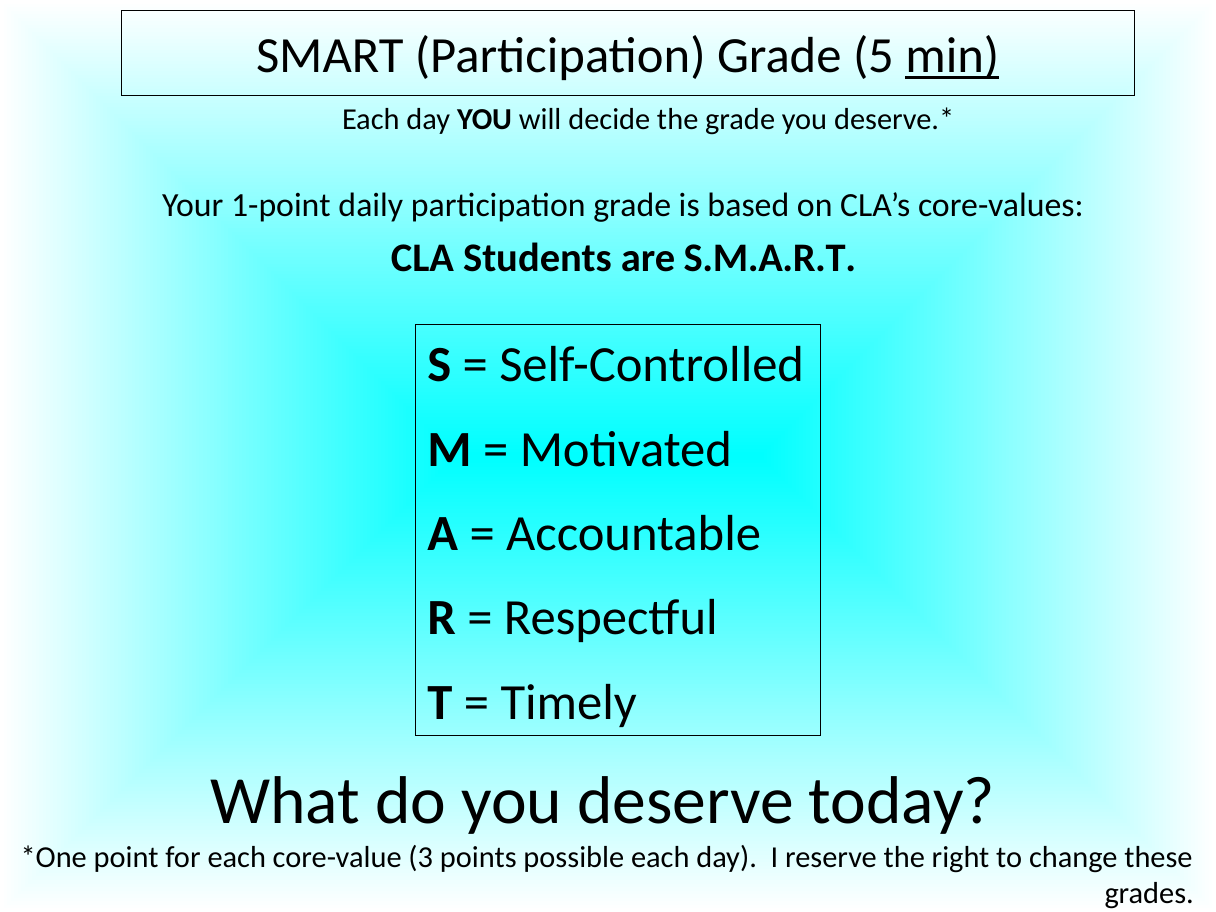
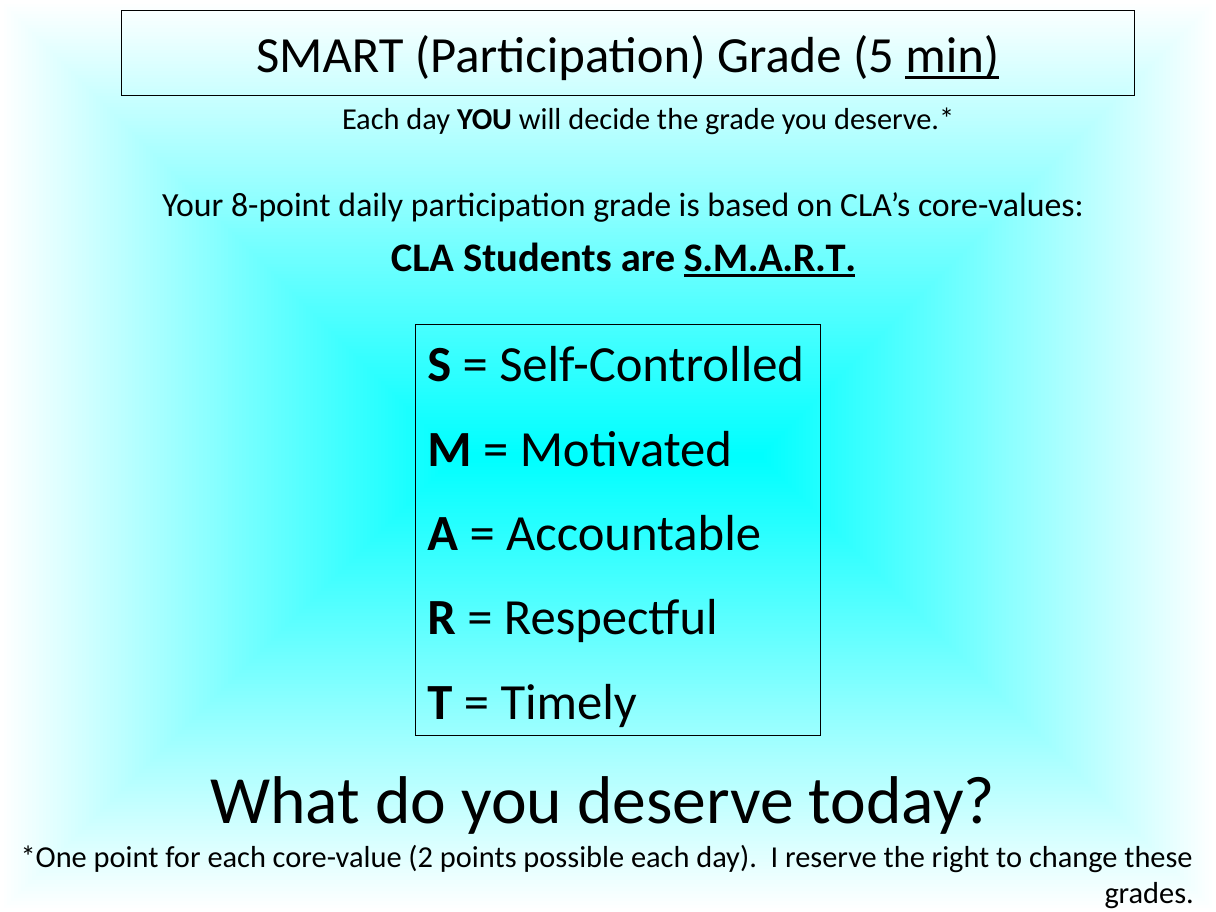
1-point: 1-point -> 8-point (281, 205)
S.M.A.R.T underline: none -> present (770, 258)
3: 3 -> 2 (421, 857)
